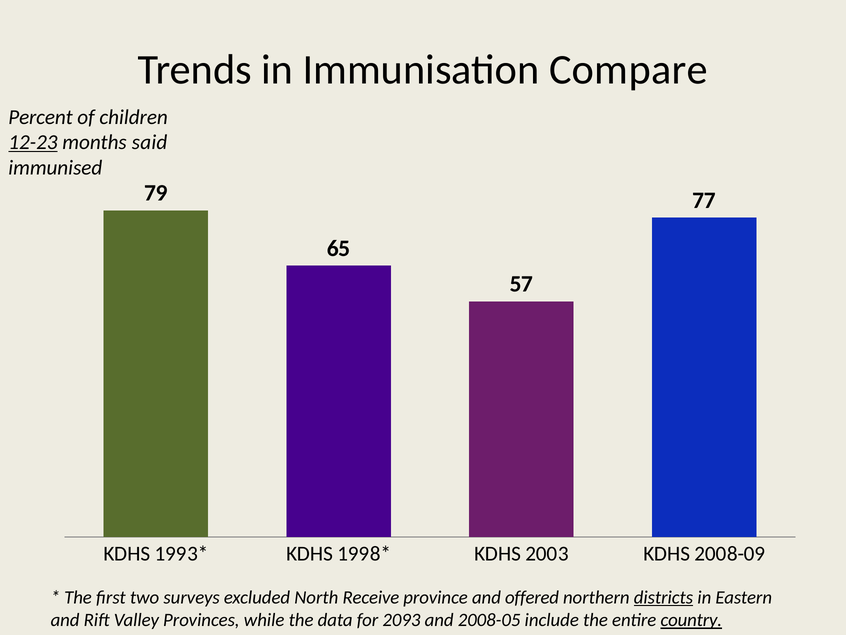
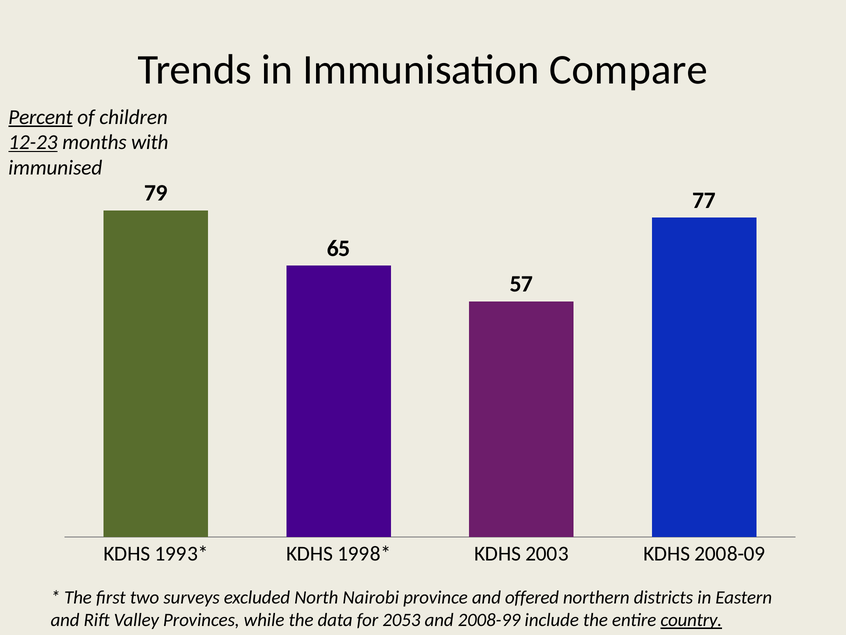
Percent underline: none -> present (41, 117)
said: said -> with (150, 142)
Receive: Receive -> Nairobi (371, 597)
districts underline: present -> none (663, 597)
2093: 2093 -> 2053 (401, 620)
2008-05: 2008-05 -> 2008-99 (489, 620)
